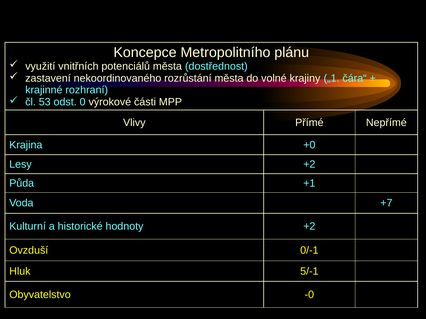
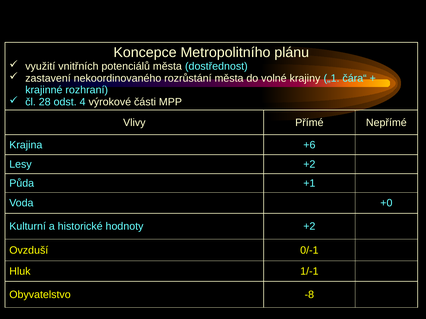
53: 53 -> 28 (45, 102)
0: 0 -> 4 (83, 102)
+0: +0 -> +6 (309, 145)
+7: +7 -> +0 (386, 203)
5/-1: 5/-1 -> 1/-1 (309, 272)
-0: -0 -> -8 (309, 295)
